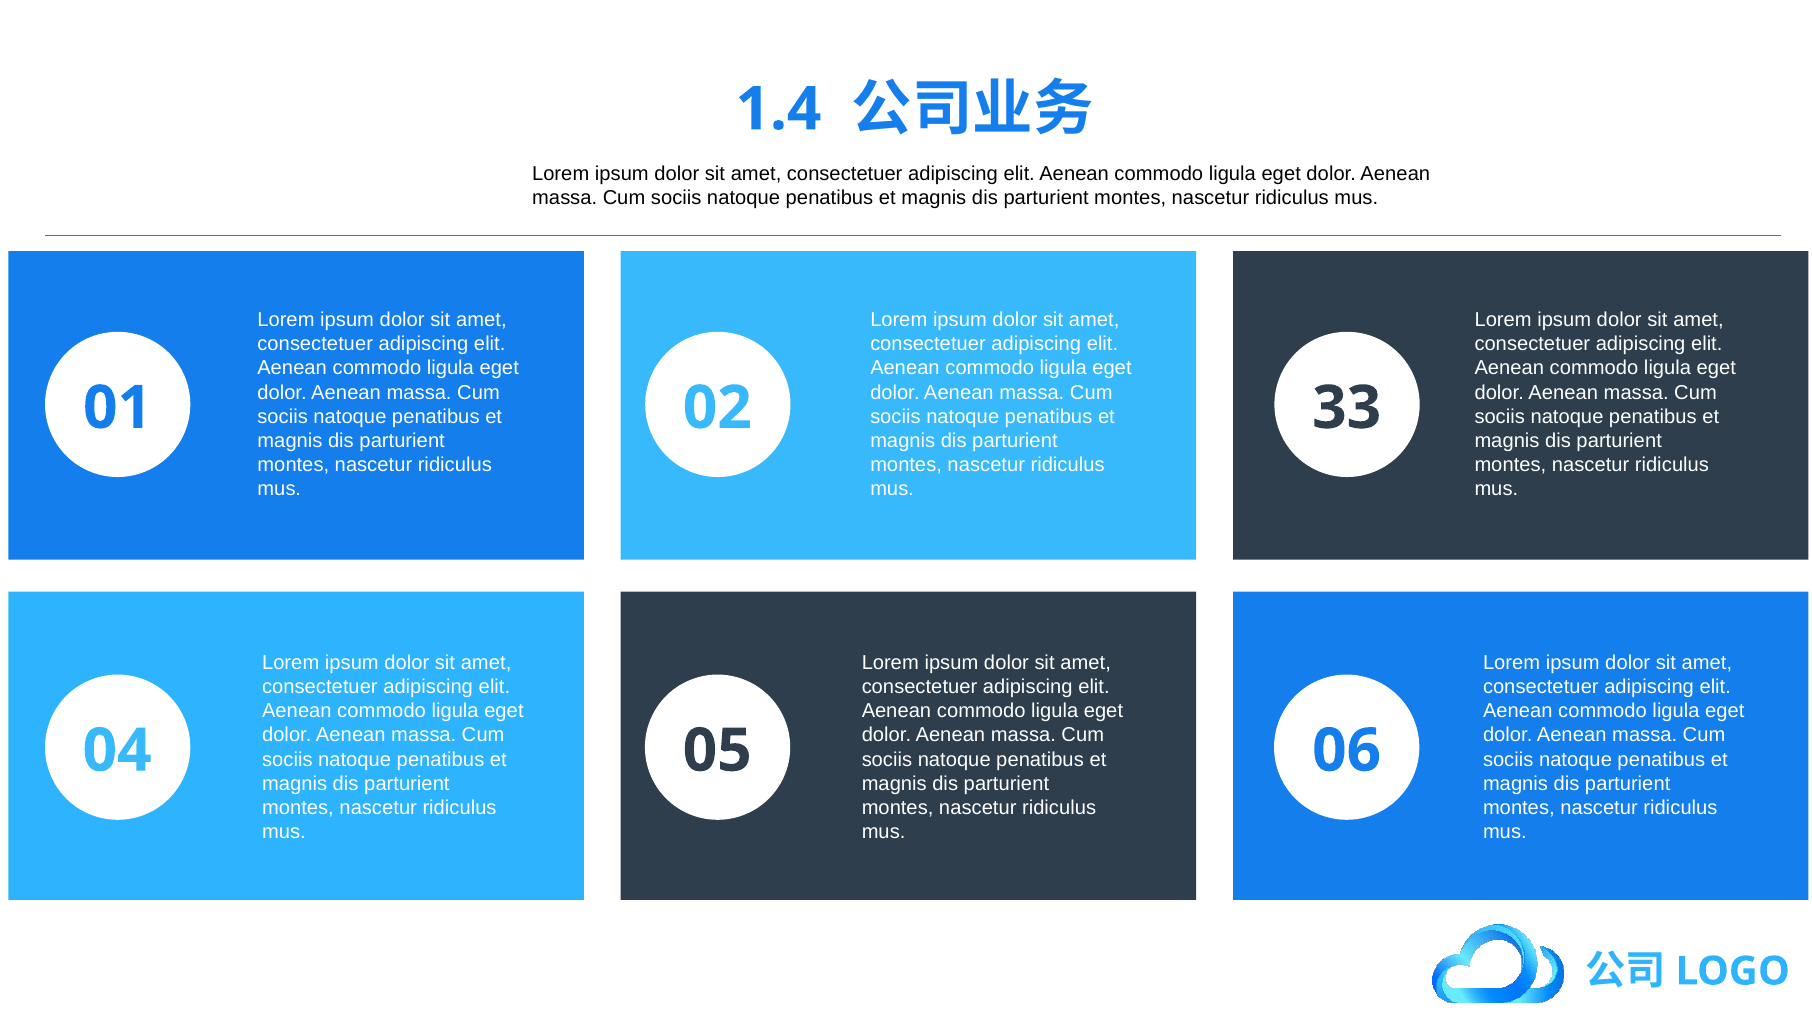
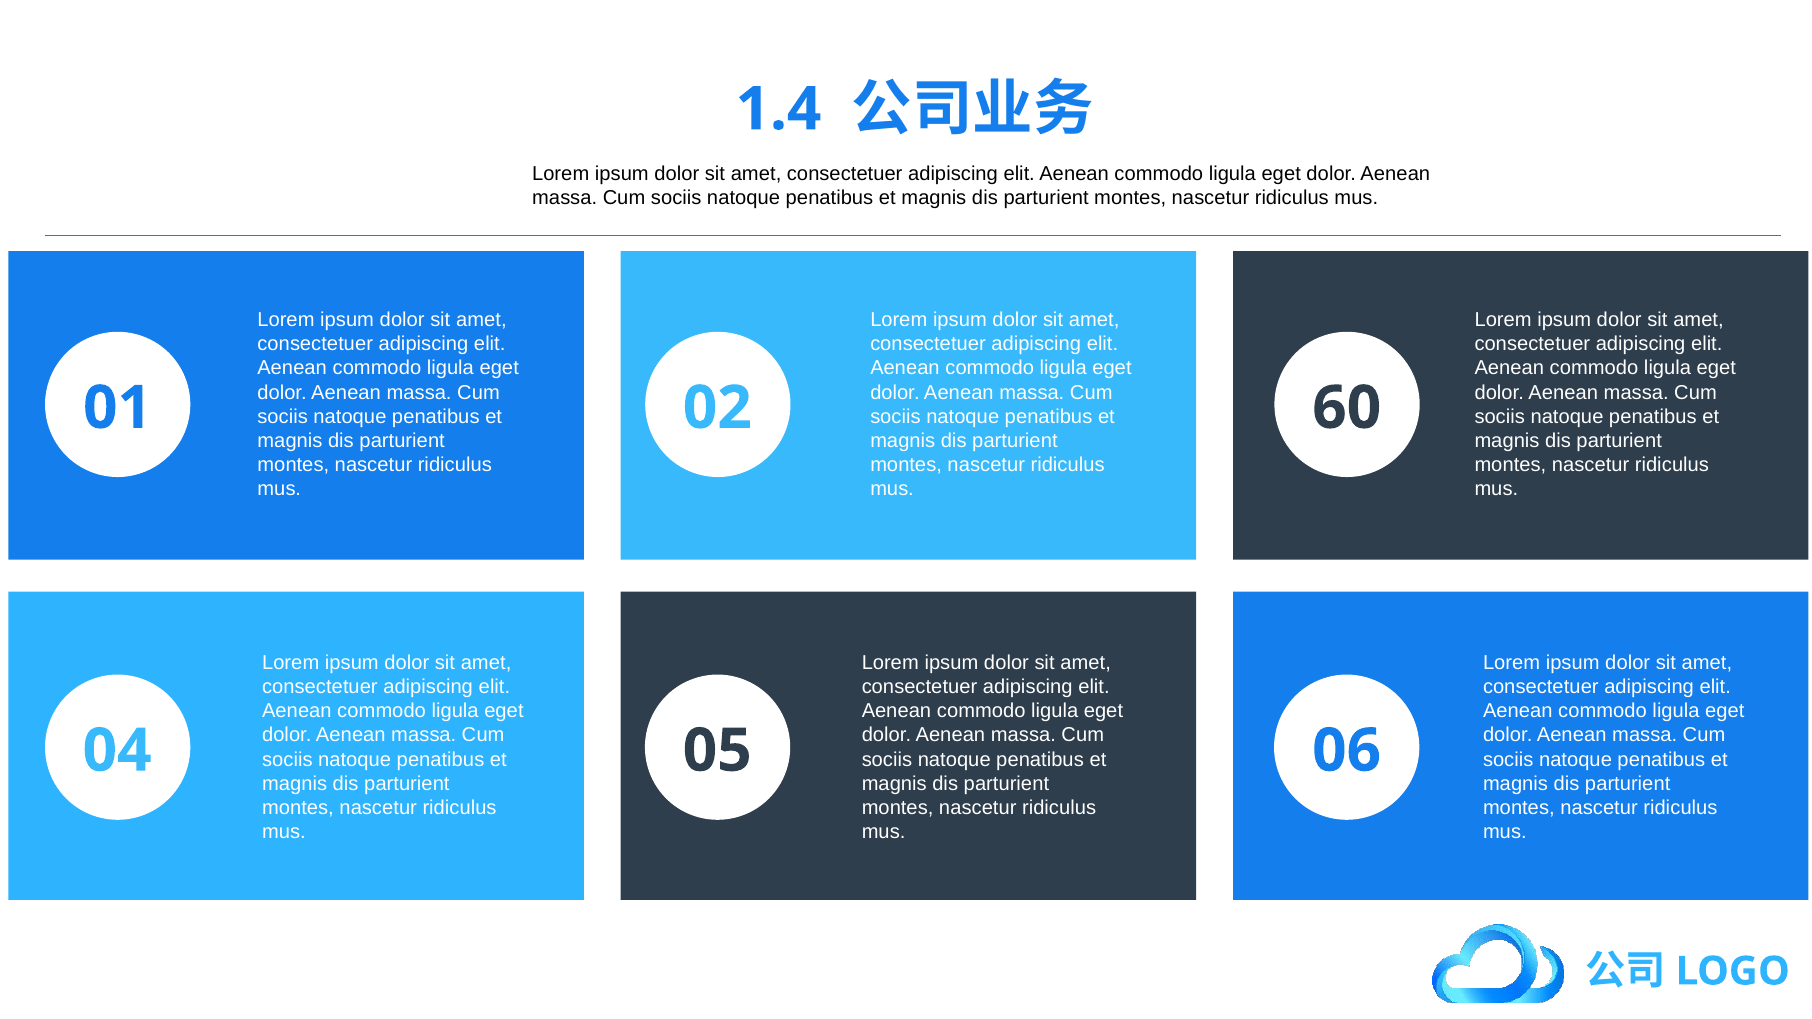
33: 33 -> 60 (1347, 408)
